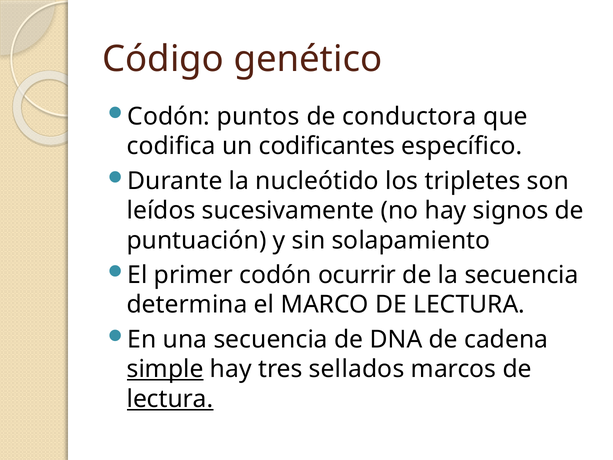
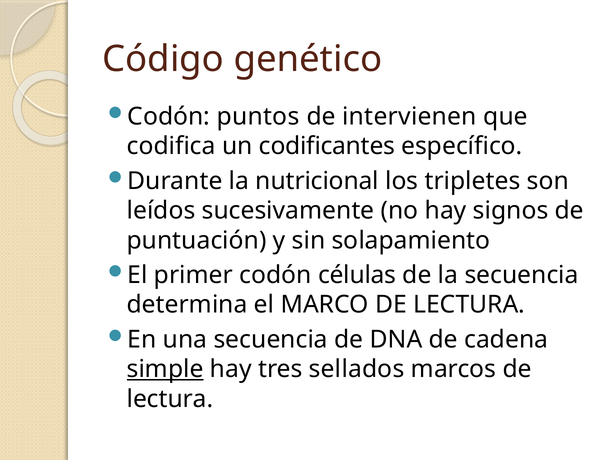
conductora: conductora -> intervienen (410, 117)
nucleótido: nucleótido -> nutricional (317, 181)
ocurrir: ocurrir -> células (357, 275)
lectura underline: present -> none (170, 399)
